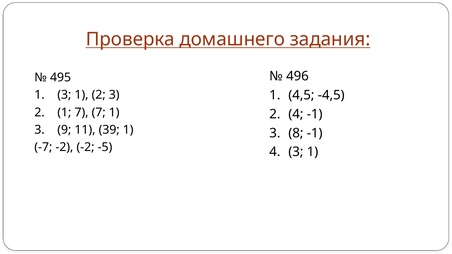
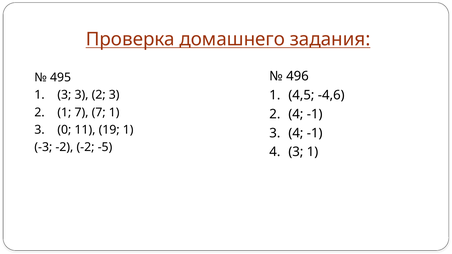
1 3 1: 1 -> 3 (81, 95)
-4,5: -4,5 -> -4,6 (331, 95)
9: 9 -> 0 (64, 130)
39: 39 -> 19 (109, 130)
3 8: 8 -> 4 (296, 133)
-7: -7 -> -3 (43, 147)
